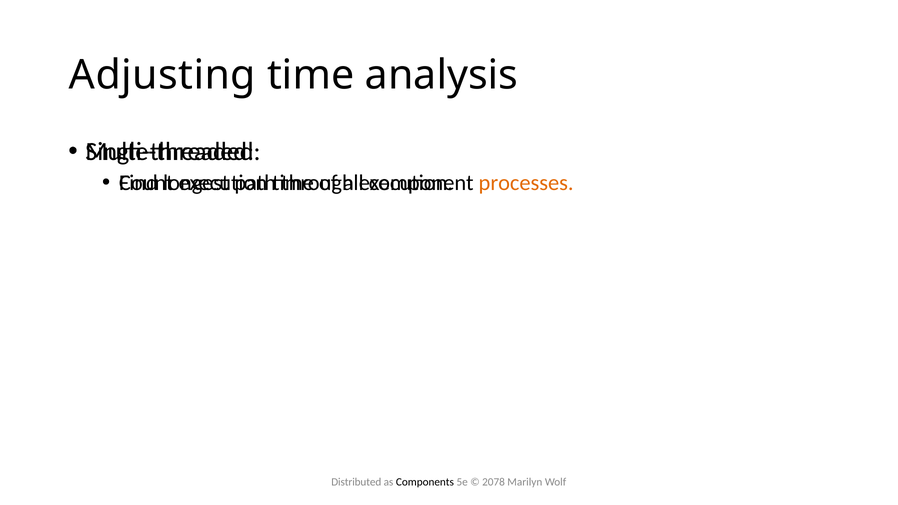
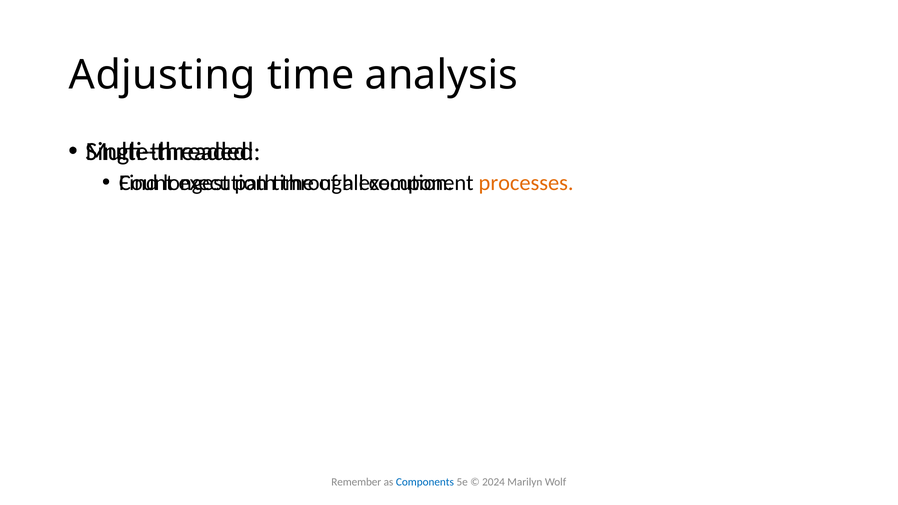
Distributed: Distributed -> Remember (356, 482)
Components colour: black -> blue (425, 482)
2078: 2078 -> 2024 (494, 482)
